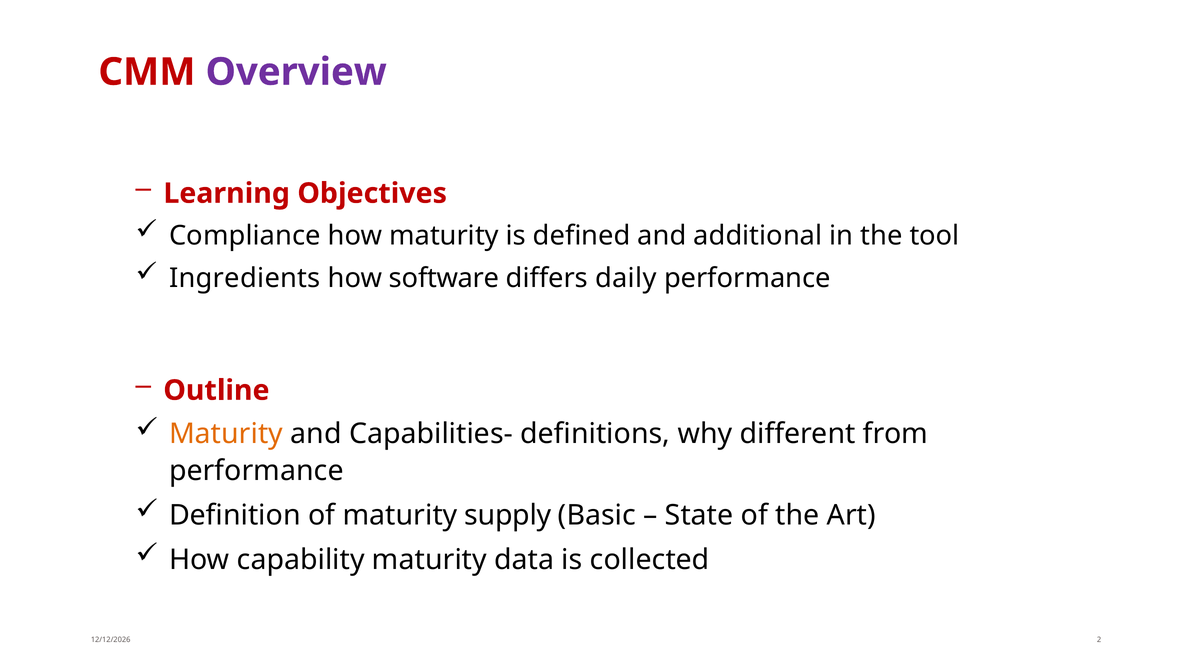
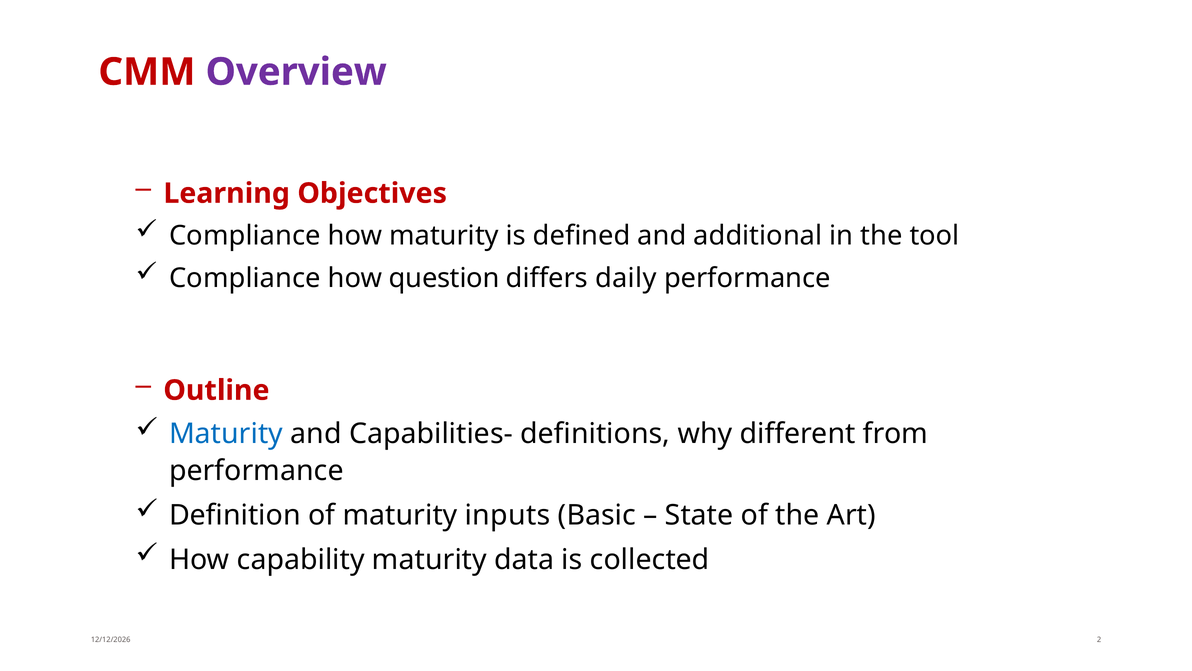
Ingredients: Ingredients -> Compliance (245, 278)
software: software -> question (444, 278)
Maturity colour: orange -> blue (226, 434)
supply: supply -> inputs (508, 515)
